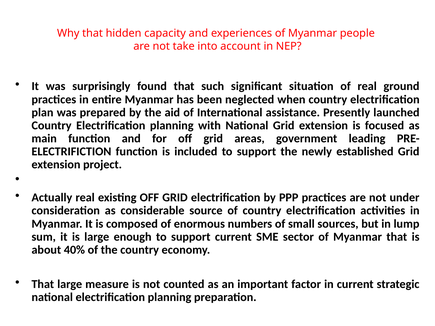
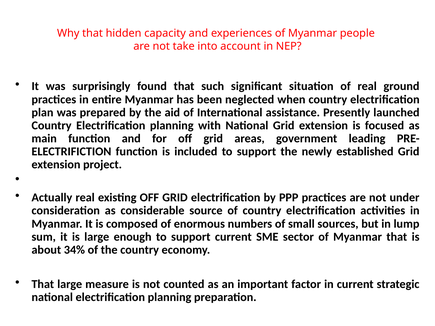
40%: 40% -> 34% (74, 250)
